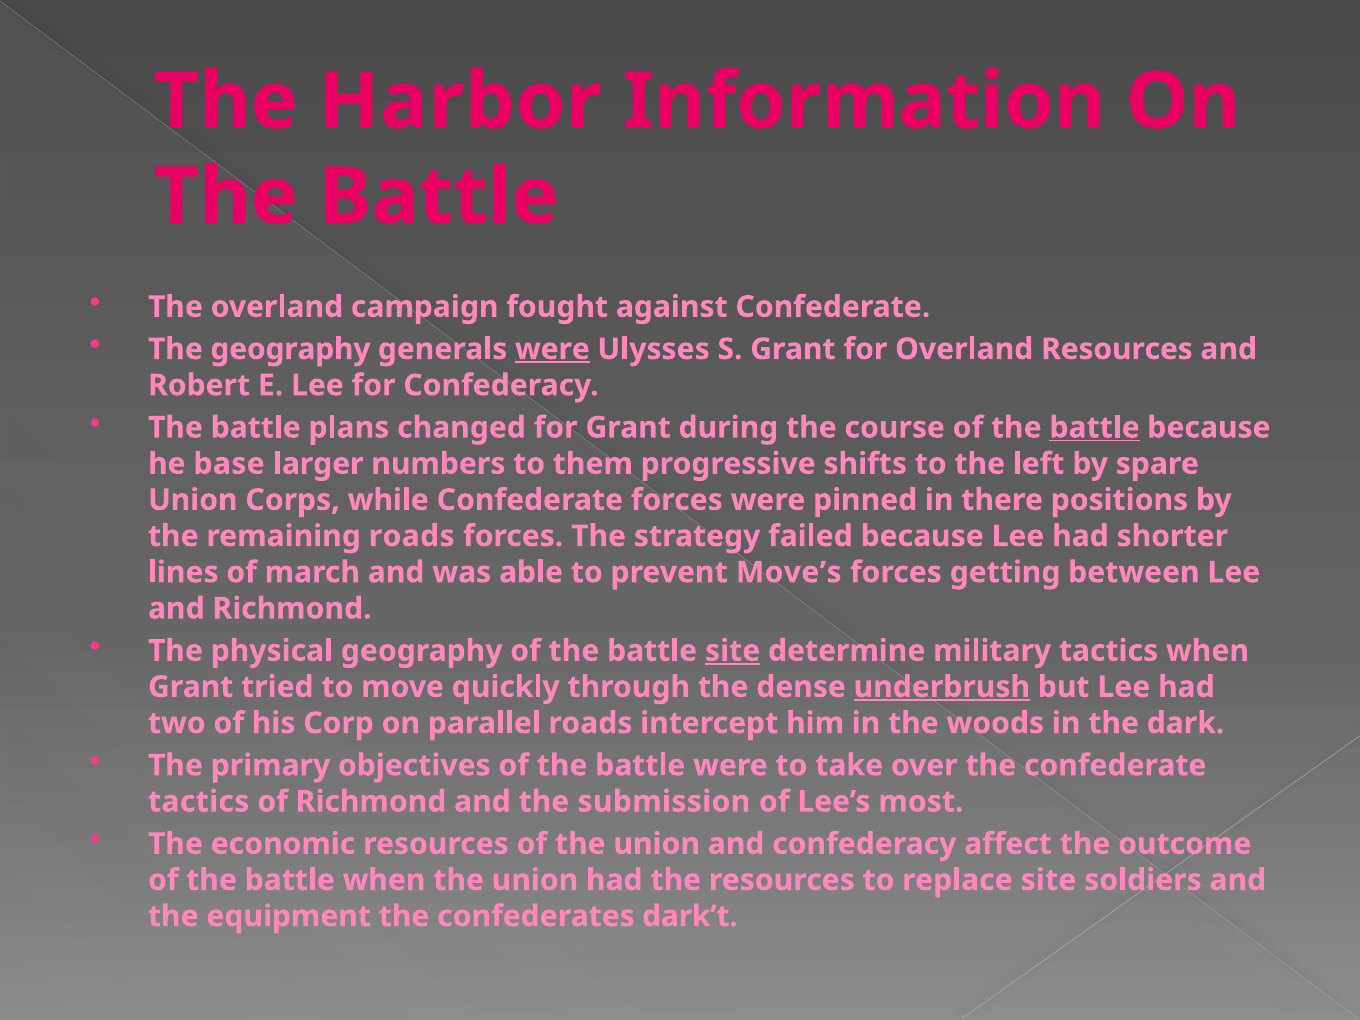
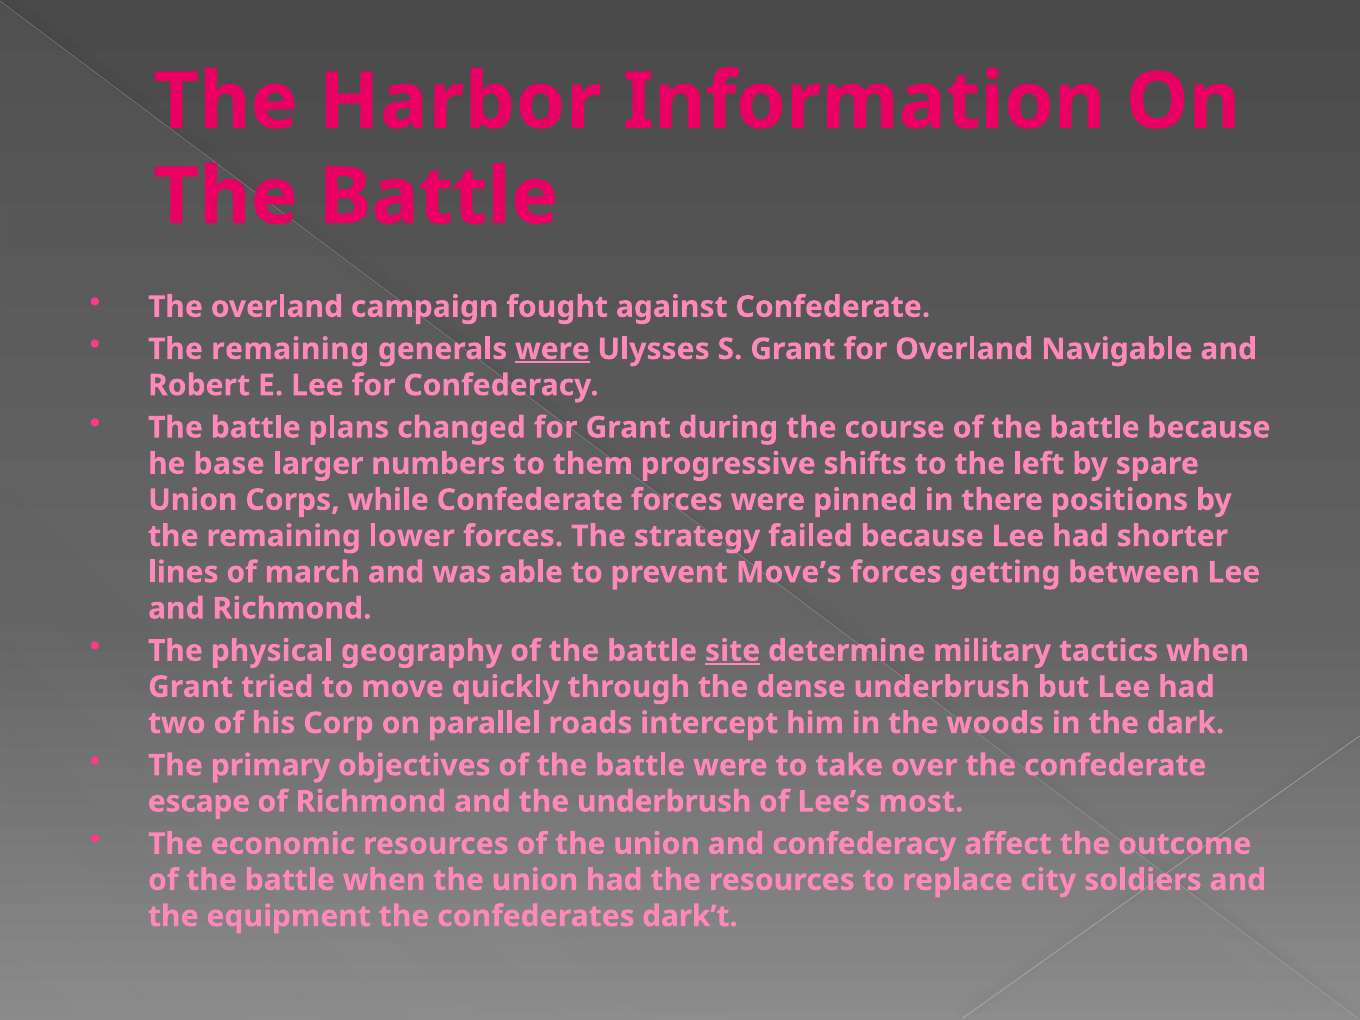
geography: geography -> remaining (290, 349)
Overland Resources: Resources -> Navigable (1117, 349)
battle underline: present -> none (1095, 428)
remaining roads: roads -> lower (412, 536)
underbrush underline: present -> none (942, 687)
tactics: tactics -> escape (199, 802)
the submission: submission -> underbrush (664, 802)
replace site: site -> city (1048, 880)
